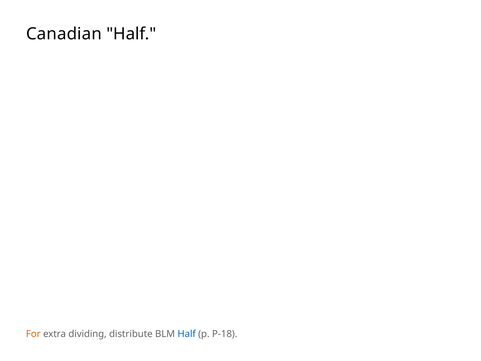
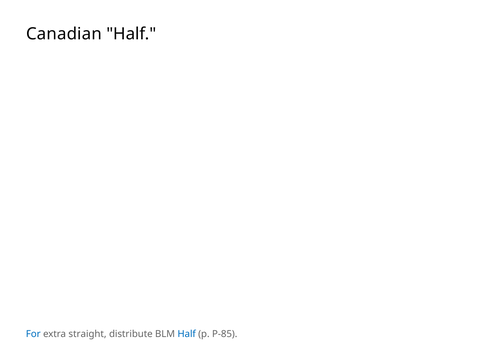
For colour: orange -> blue (33, 334)
dividing: dividing -> straight (88, 334)
P-18: P-18 -> P-85 (225, 334)
